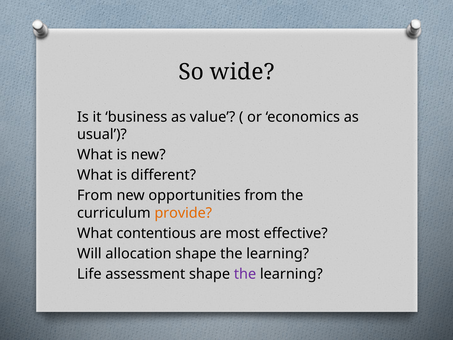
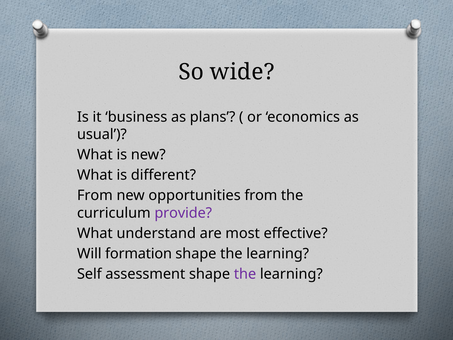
value: value -> plans (213, 117)
provide colour: orange -> purple (183, 213)
contentious: contentious -> understand (156, 233)
allocation: allocation -> formation (139, 253)
Life: Life -> Self (89, 274)
